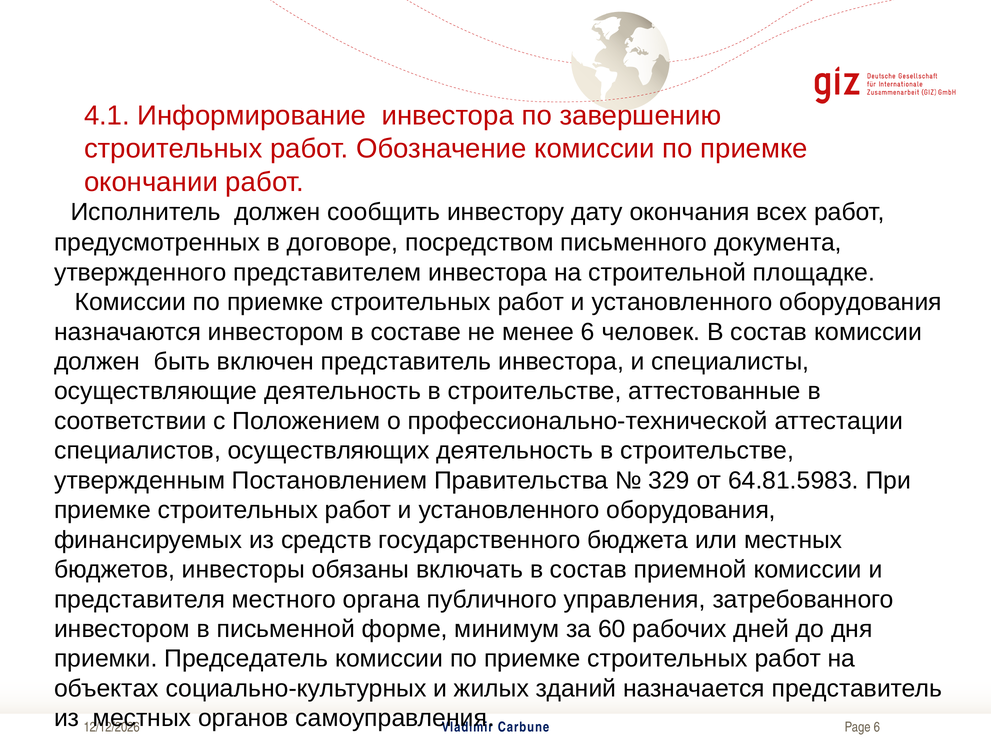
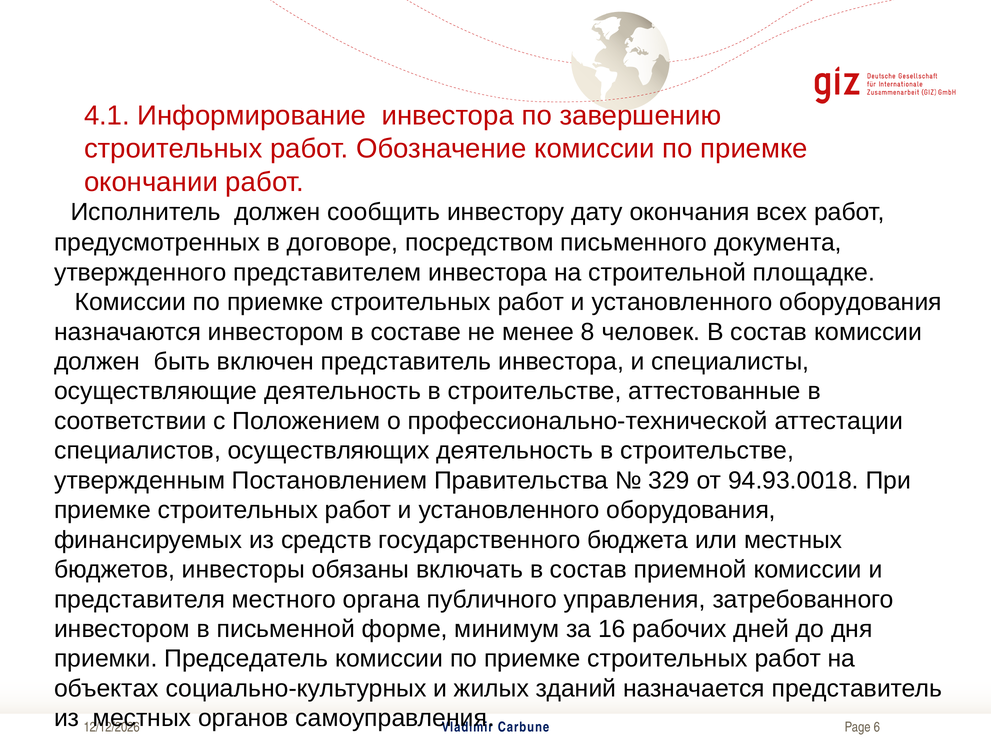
менее 6: 6 -> 8 (588, 332)
64.81.5983: 64.81.5983 -> 94.93.0018 (793, 481)
60: 60 -> 16 (612, 629)
